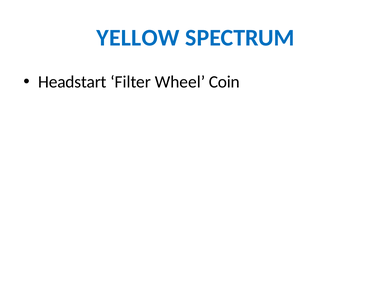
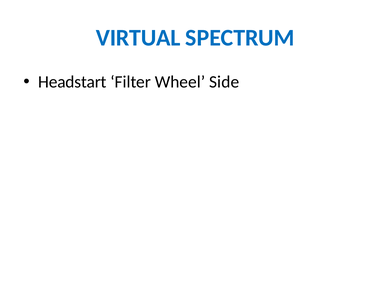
YELLOW: YELLOW -> VIRTUAL (138, 38)
Coin: Coin -> Side (224, 82)
